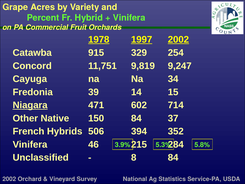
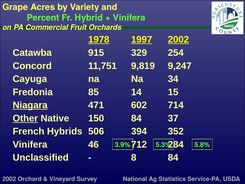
39: 39 -> 85 (93, 92)
Other underline: none -> present (25, 118)
215: 215 -> 712 (139, 144)
